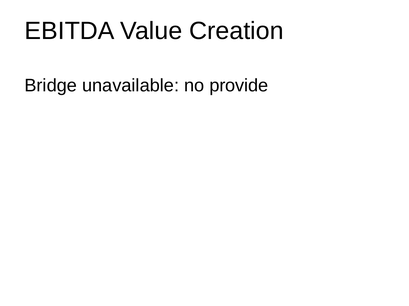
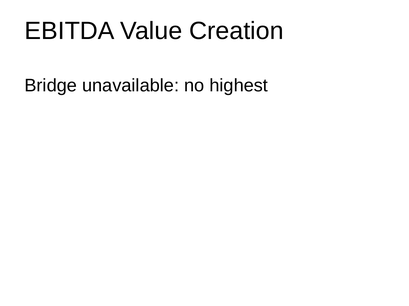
provide: provide -> highest (239, 86)
